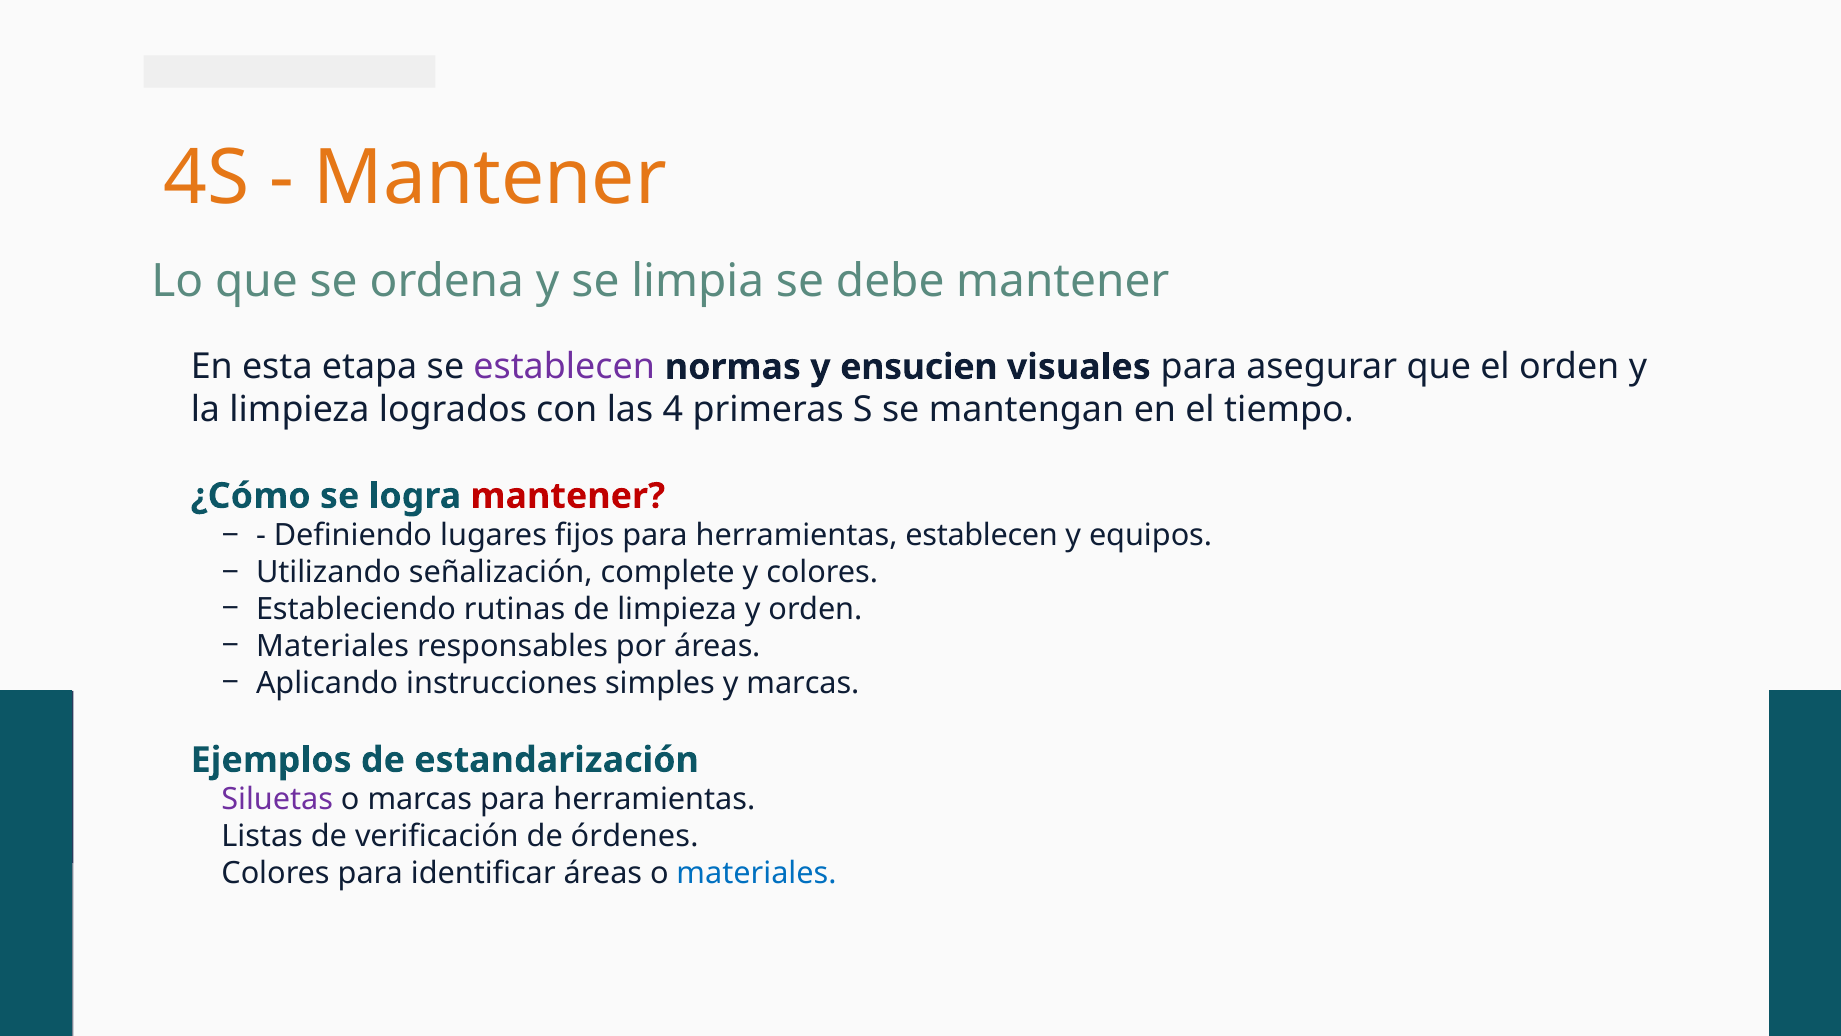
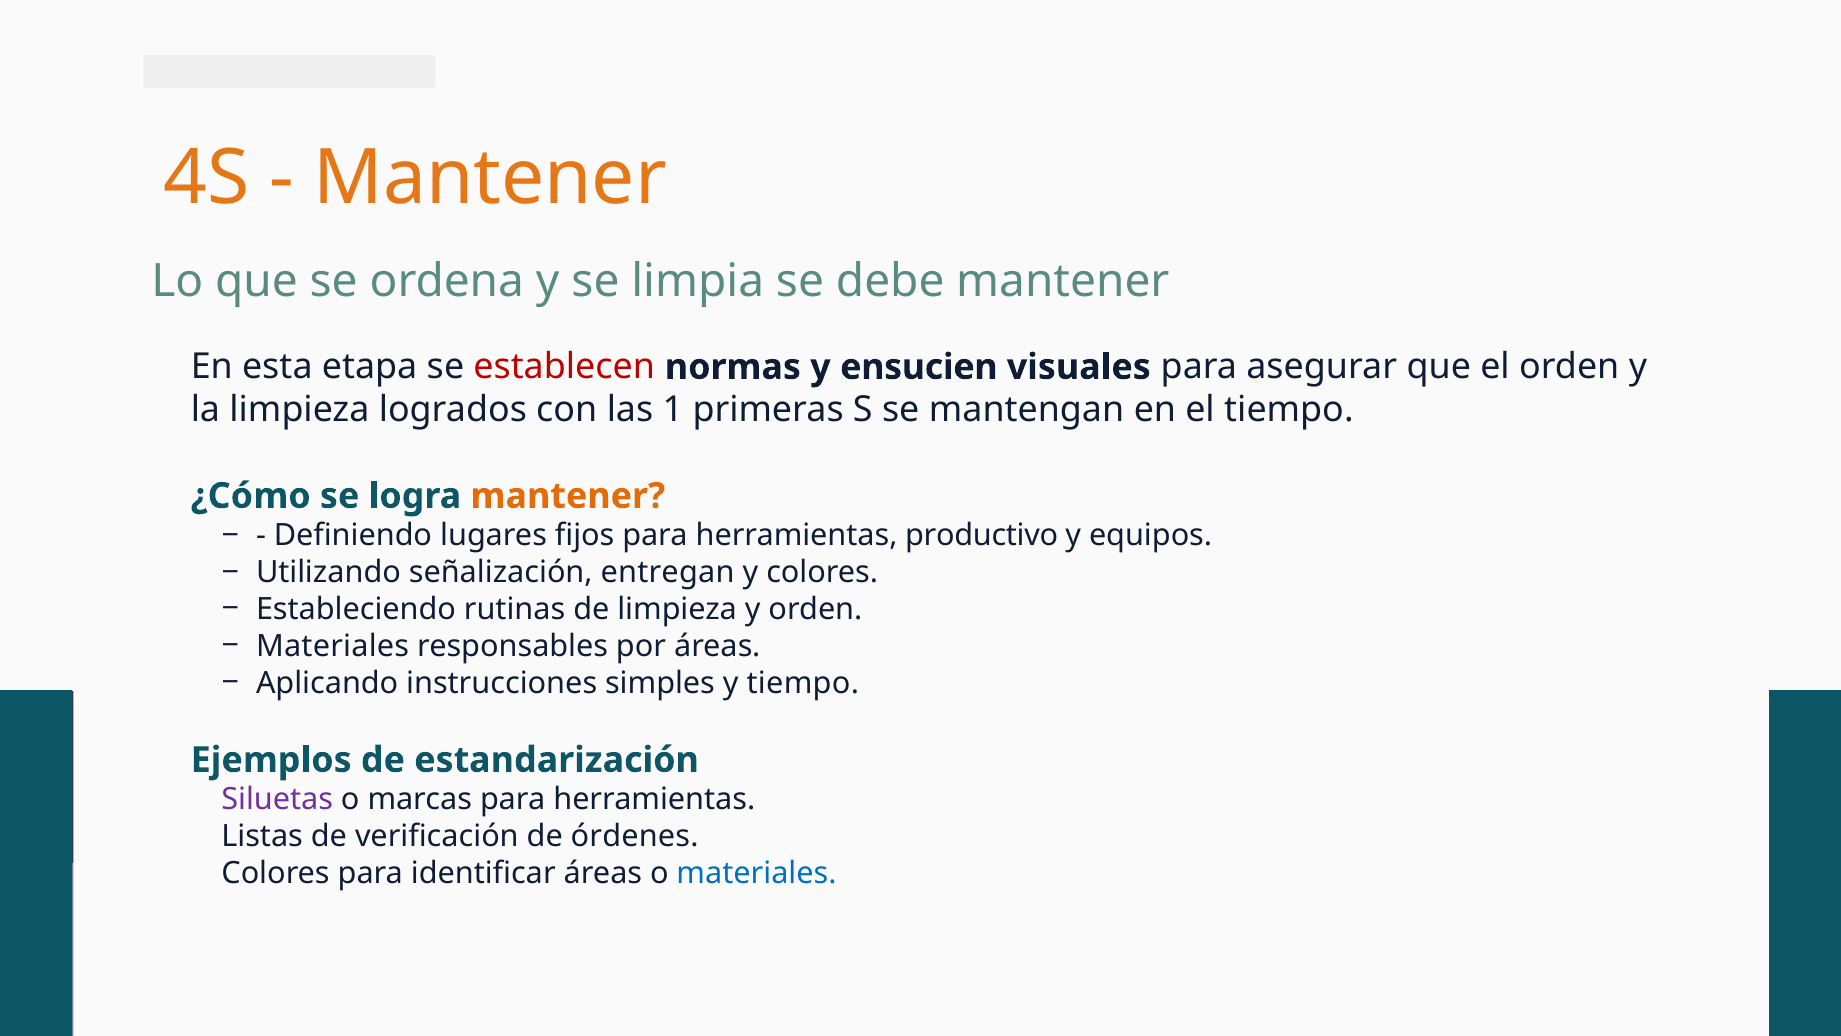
establecen colour: purple -> red (564, 367)
4: 4 -> 1 (673, 410)
mantener colour: red -> orange (568, 496)
herramientas establecen: establecen -> productivo (982, 535)
complete: complete -> entregan (668, 572)
y marcas: marcas -> tiempo (803, 683)
